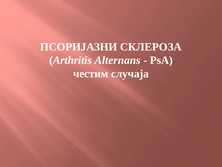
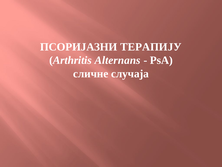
СКЛЕРОЗА: СКЛЕРОЗА -> ТЕРАПИЈУ (151, 47)
честим: честим -> сличне (91, 73)
